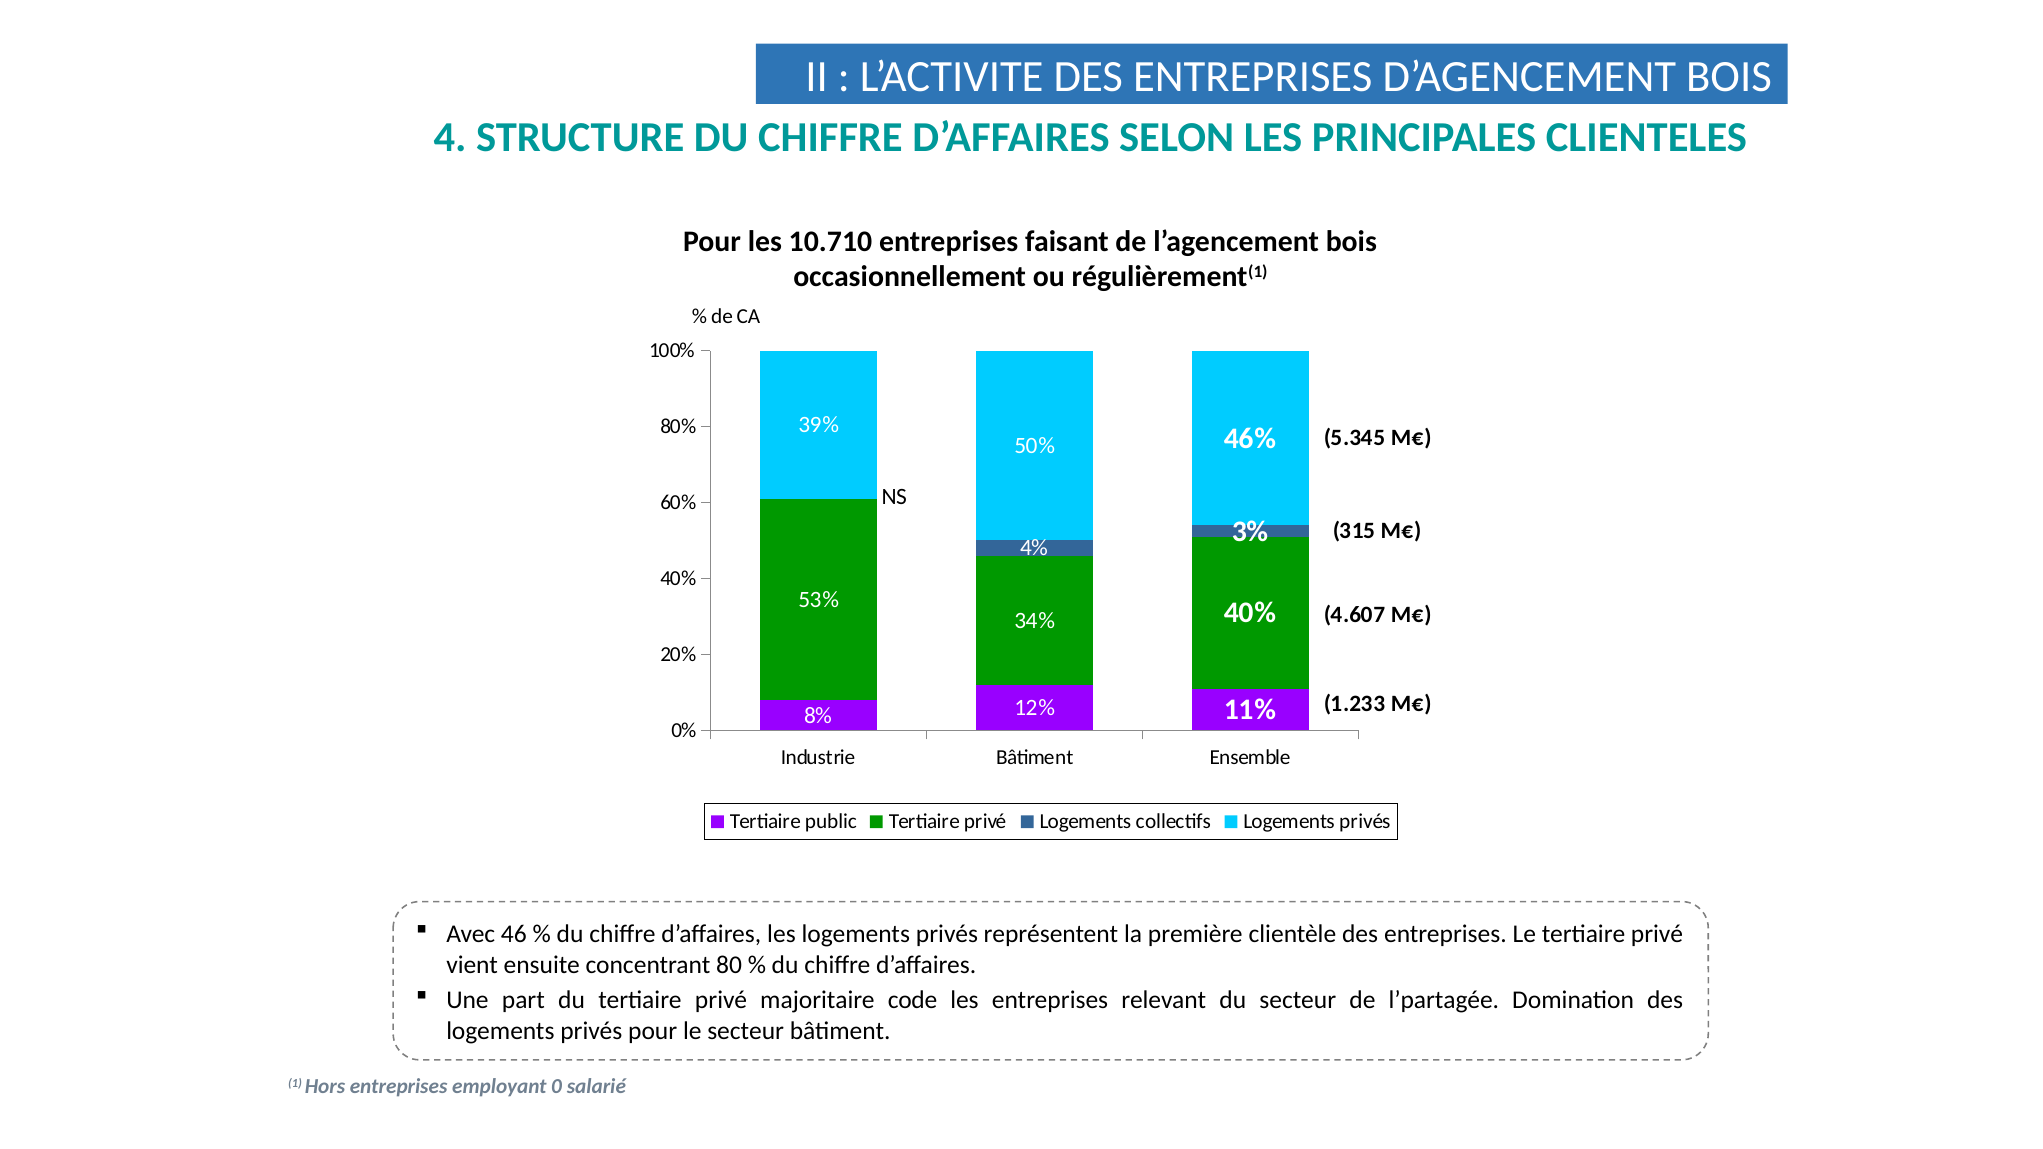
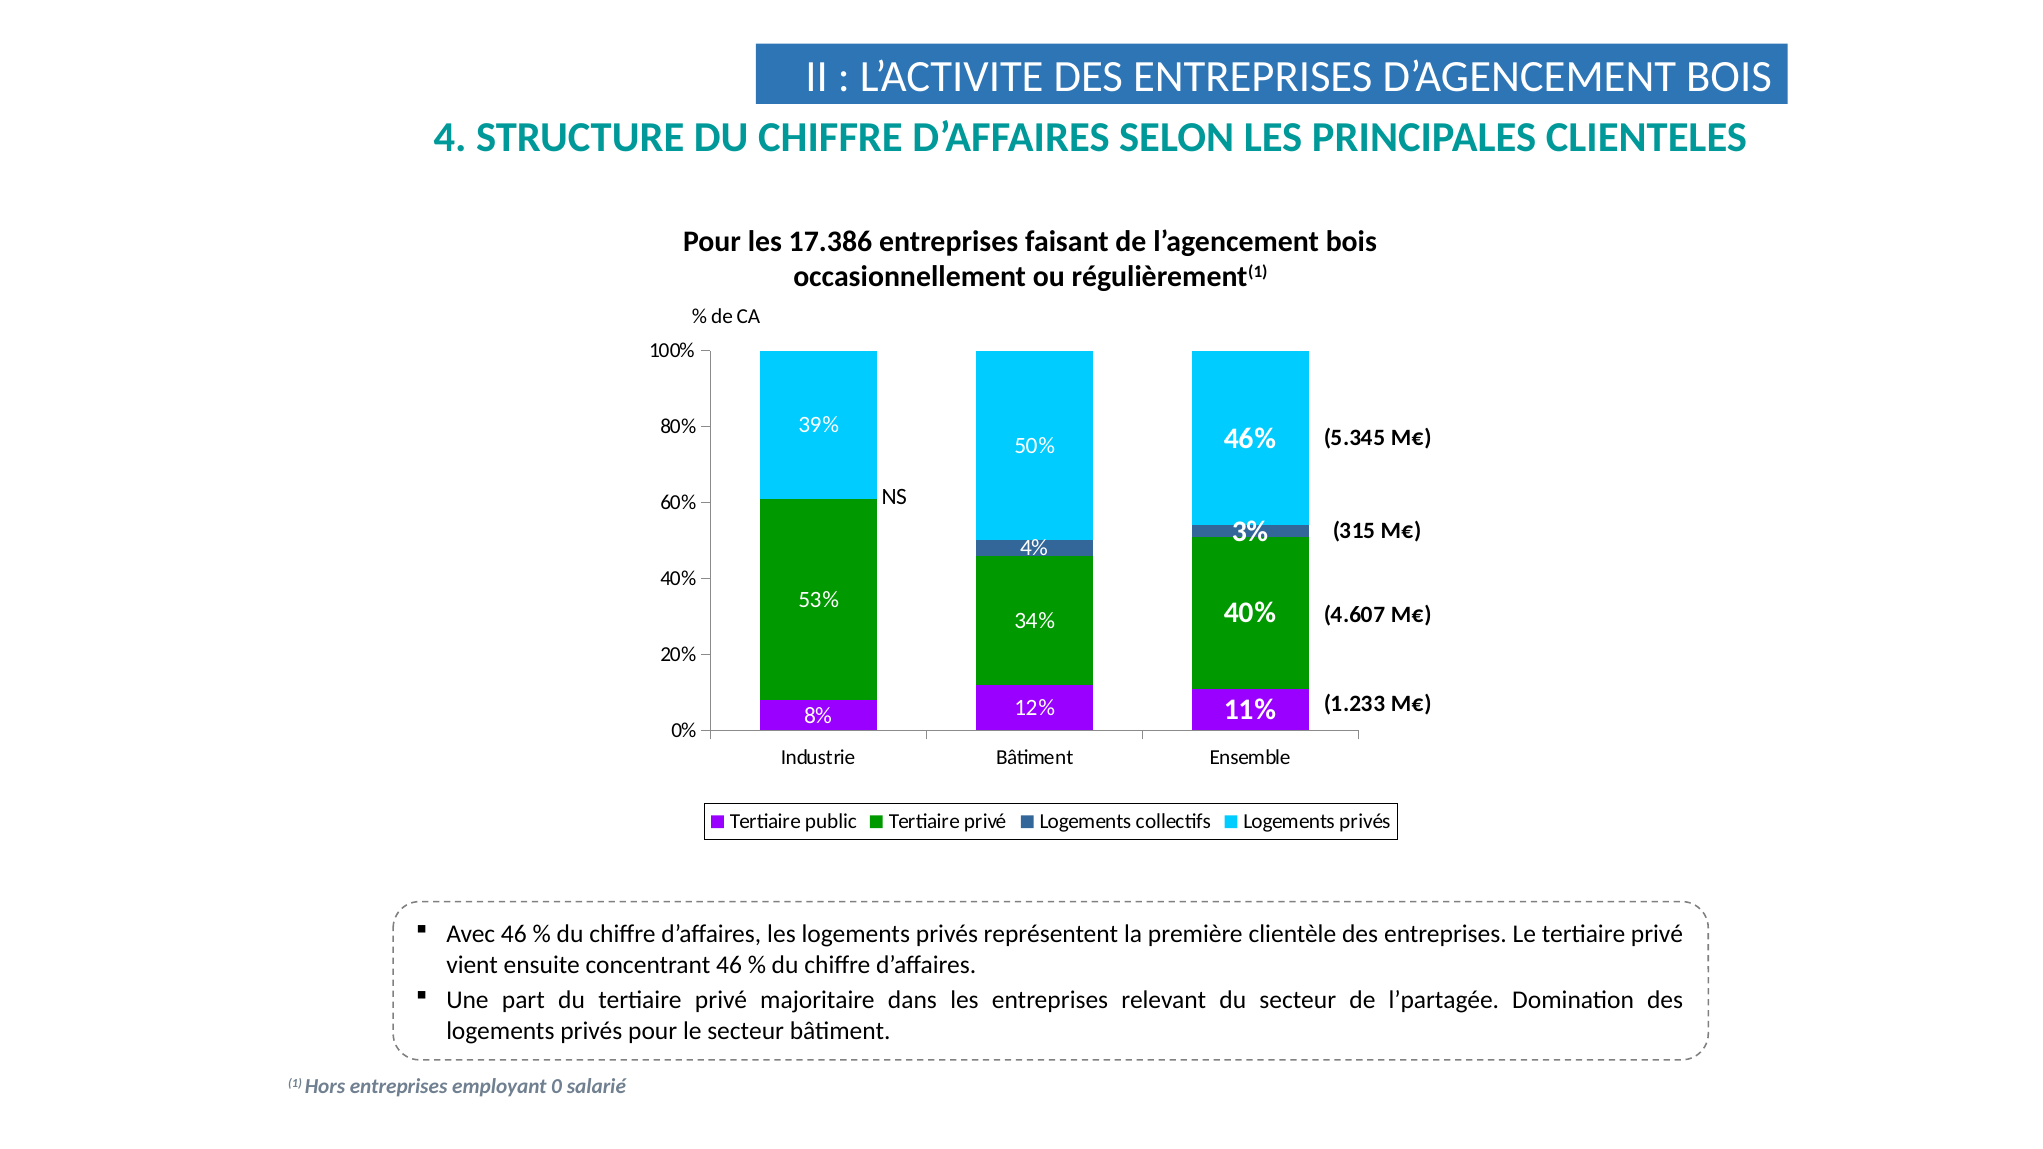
10.710: 10.710 -> 17.386 (830, 241)
concentrant 80: 80 -> 46 (729, 965)
code: code -> dans (912, 1001)
